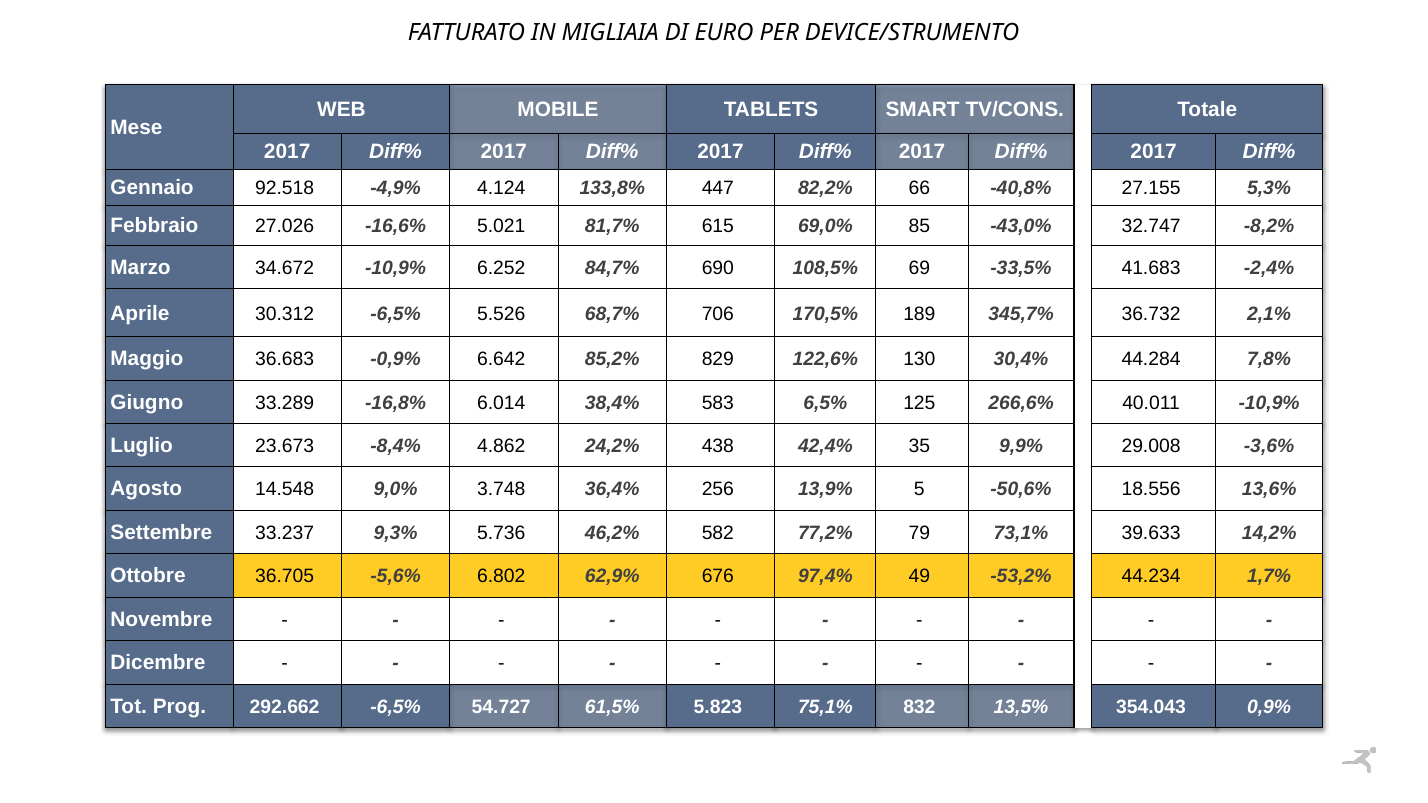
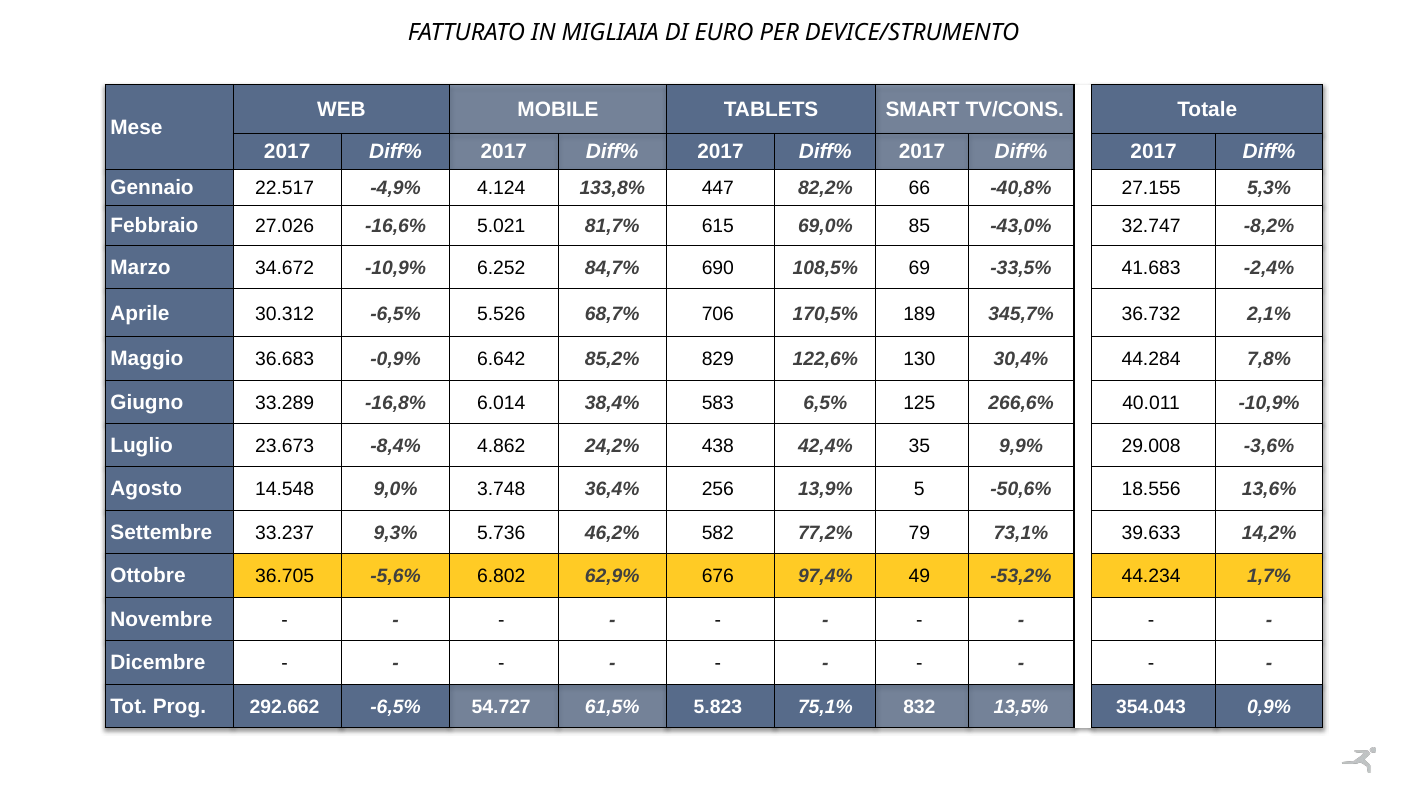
92.518: 92.518 -> 22.517 (285, 188)
